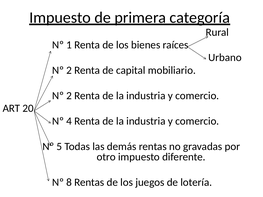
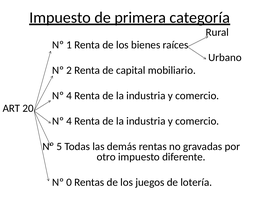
2: 2 -> 4 (69, 96)
8: 8 -> 0 (69, 183)
